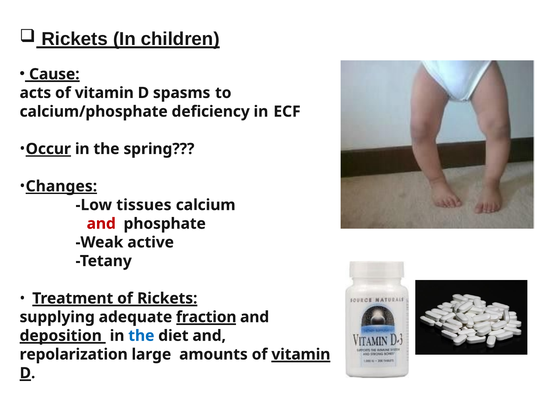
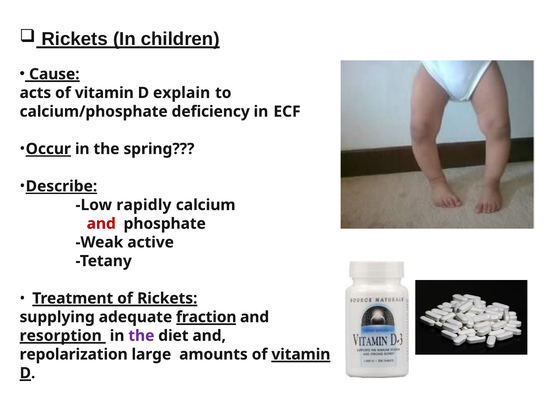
spasms: spasms -> explain (182, 93)
Changes: Changes -> Describe (61, 186)
tissues: tissues -> rapidly (144, 205)
deposition: deposition -> resorption (61, 336)
the colour: blue -> purple (141, 336)
